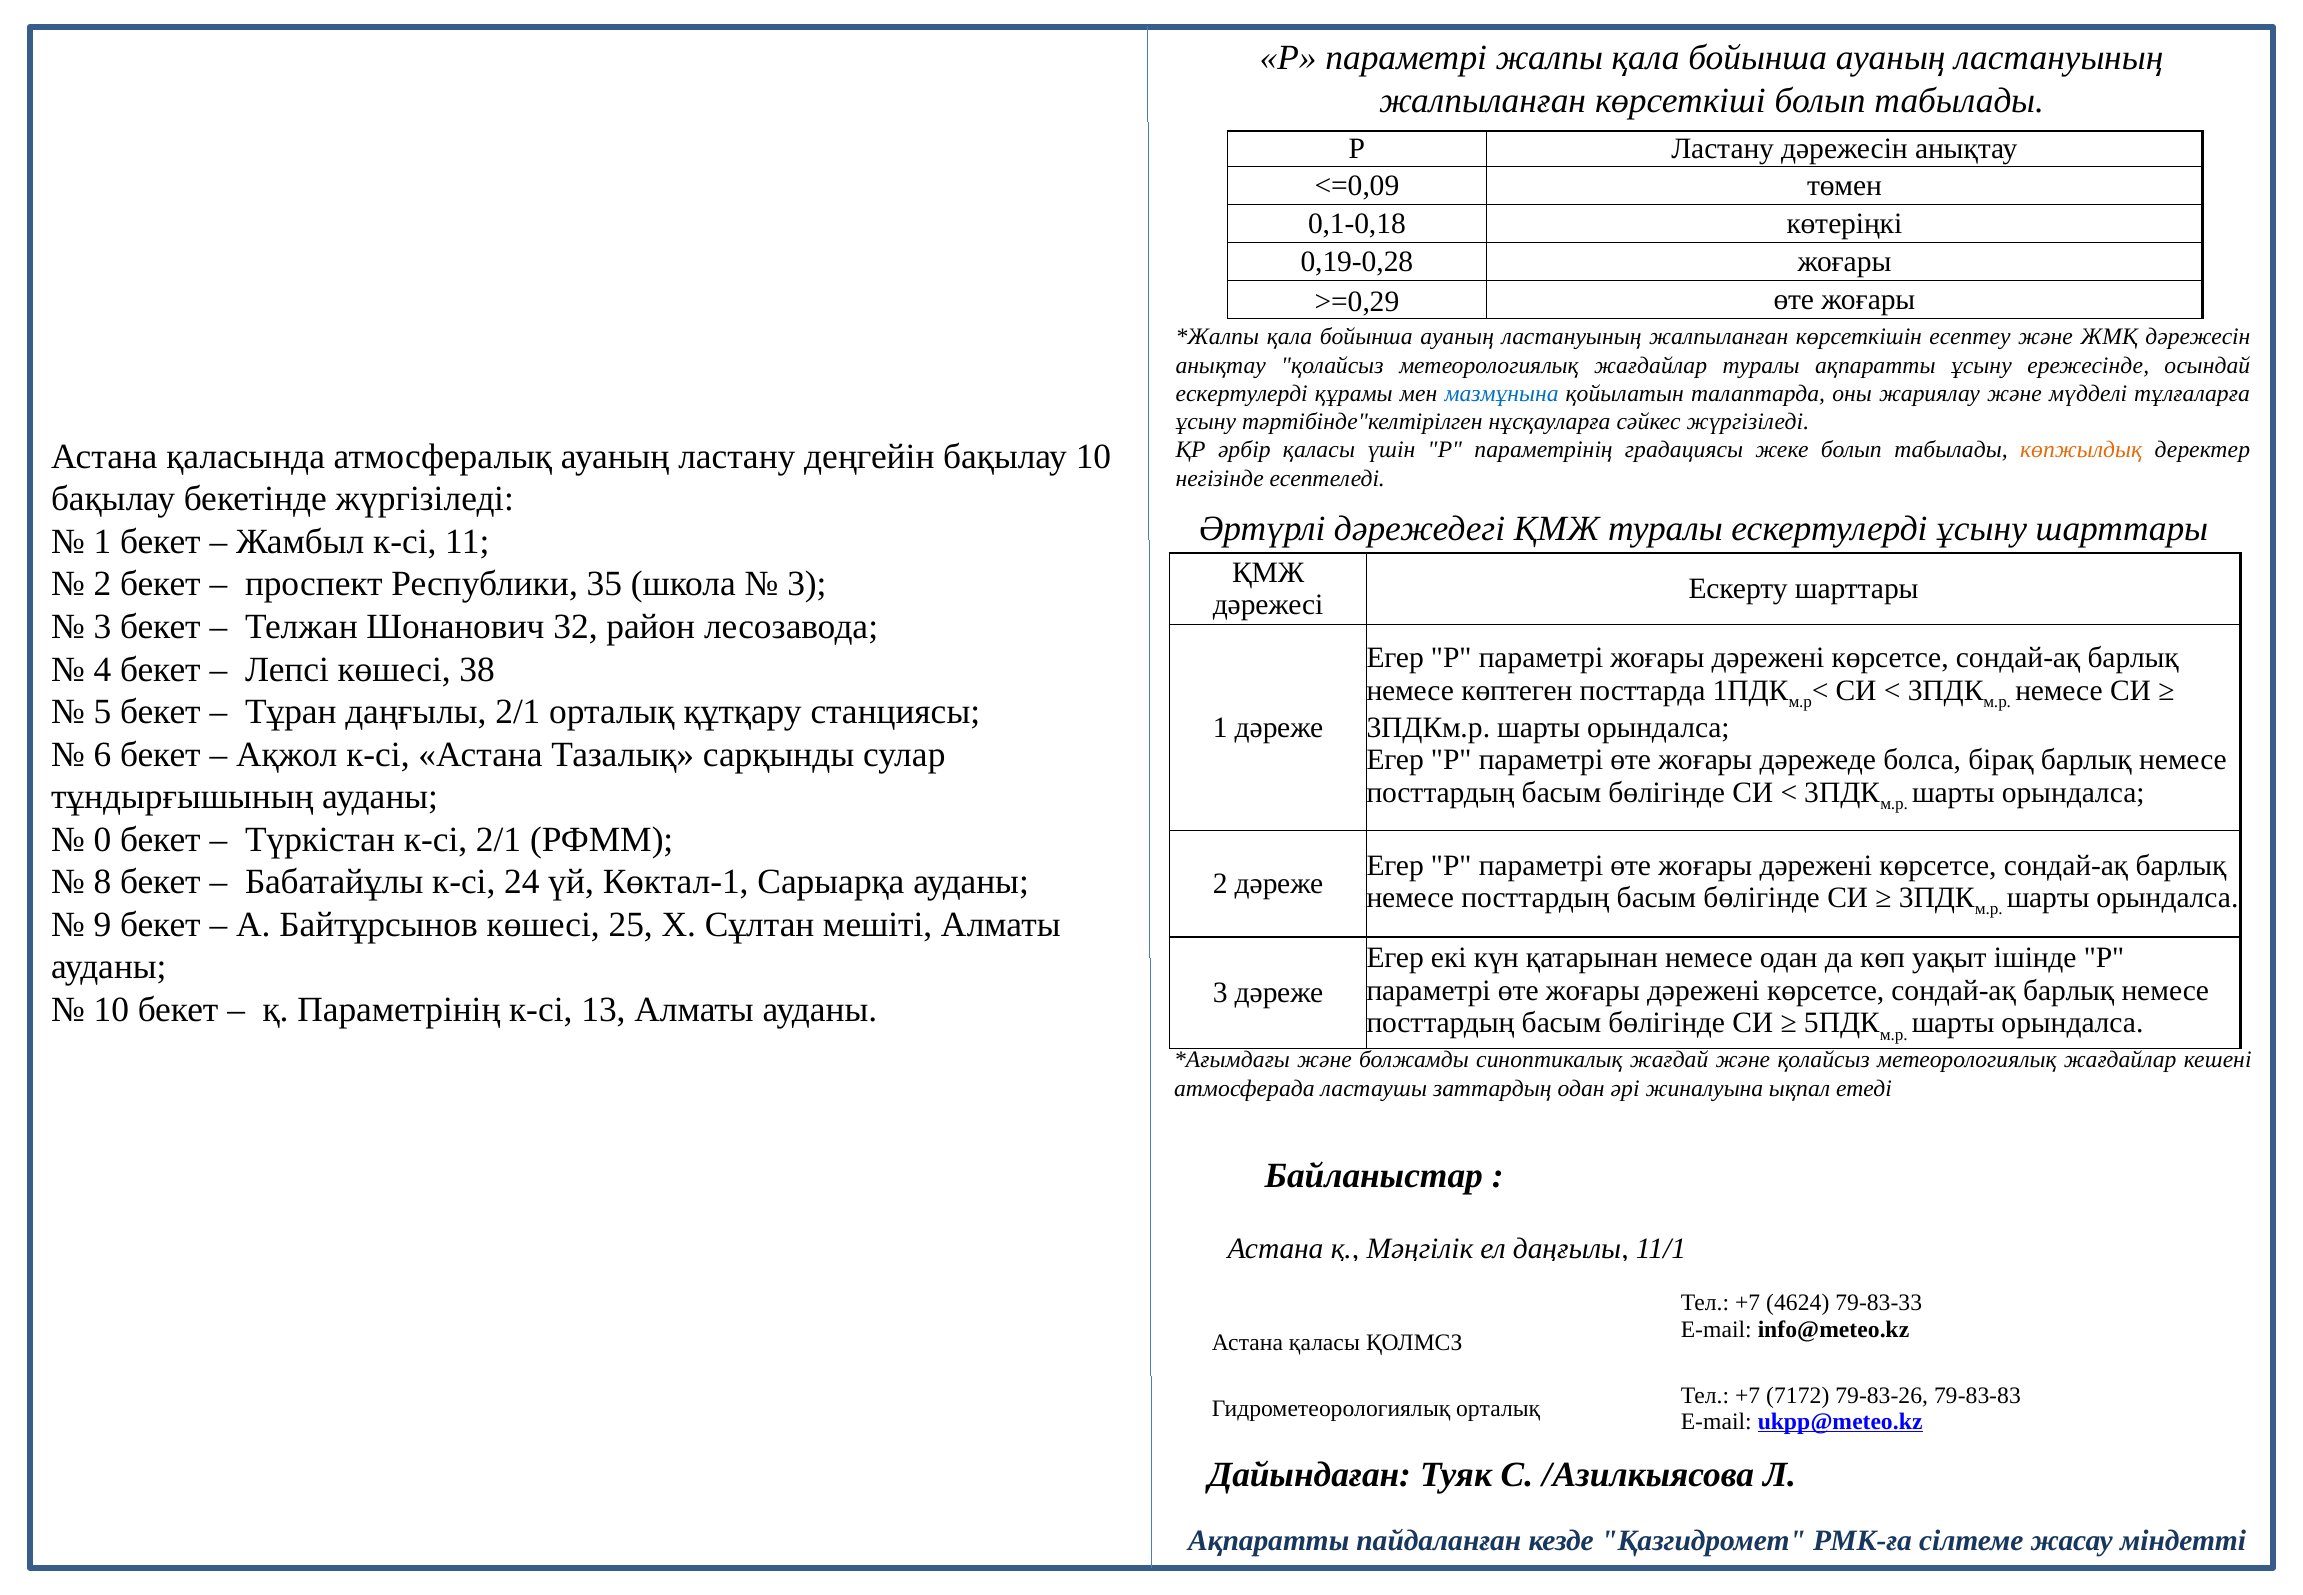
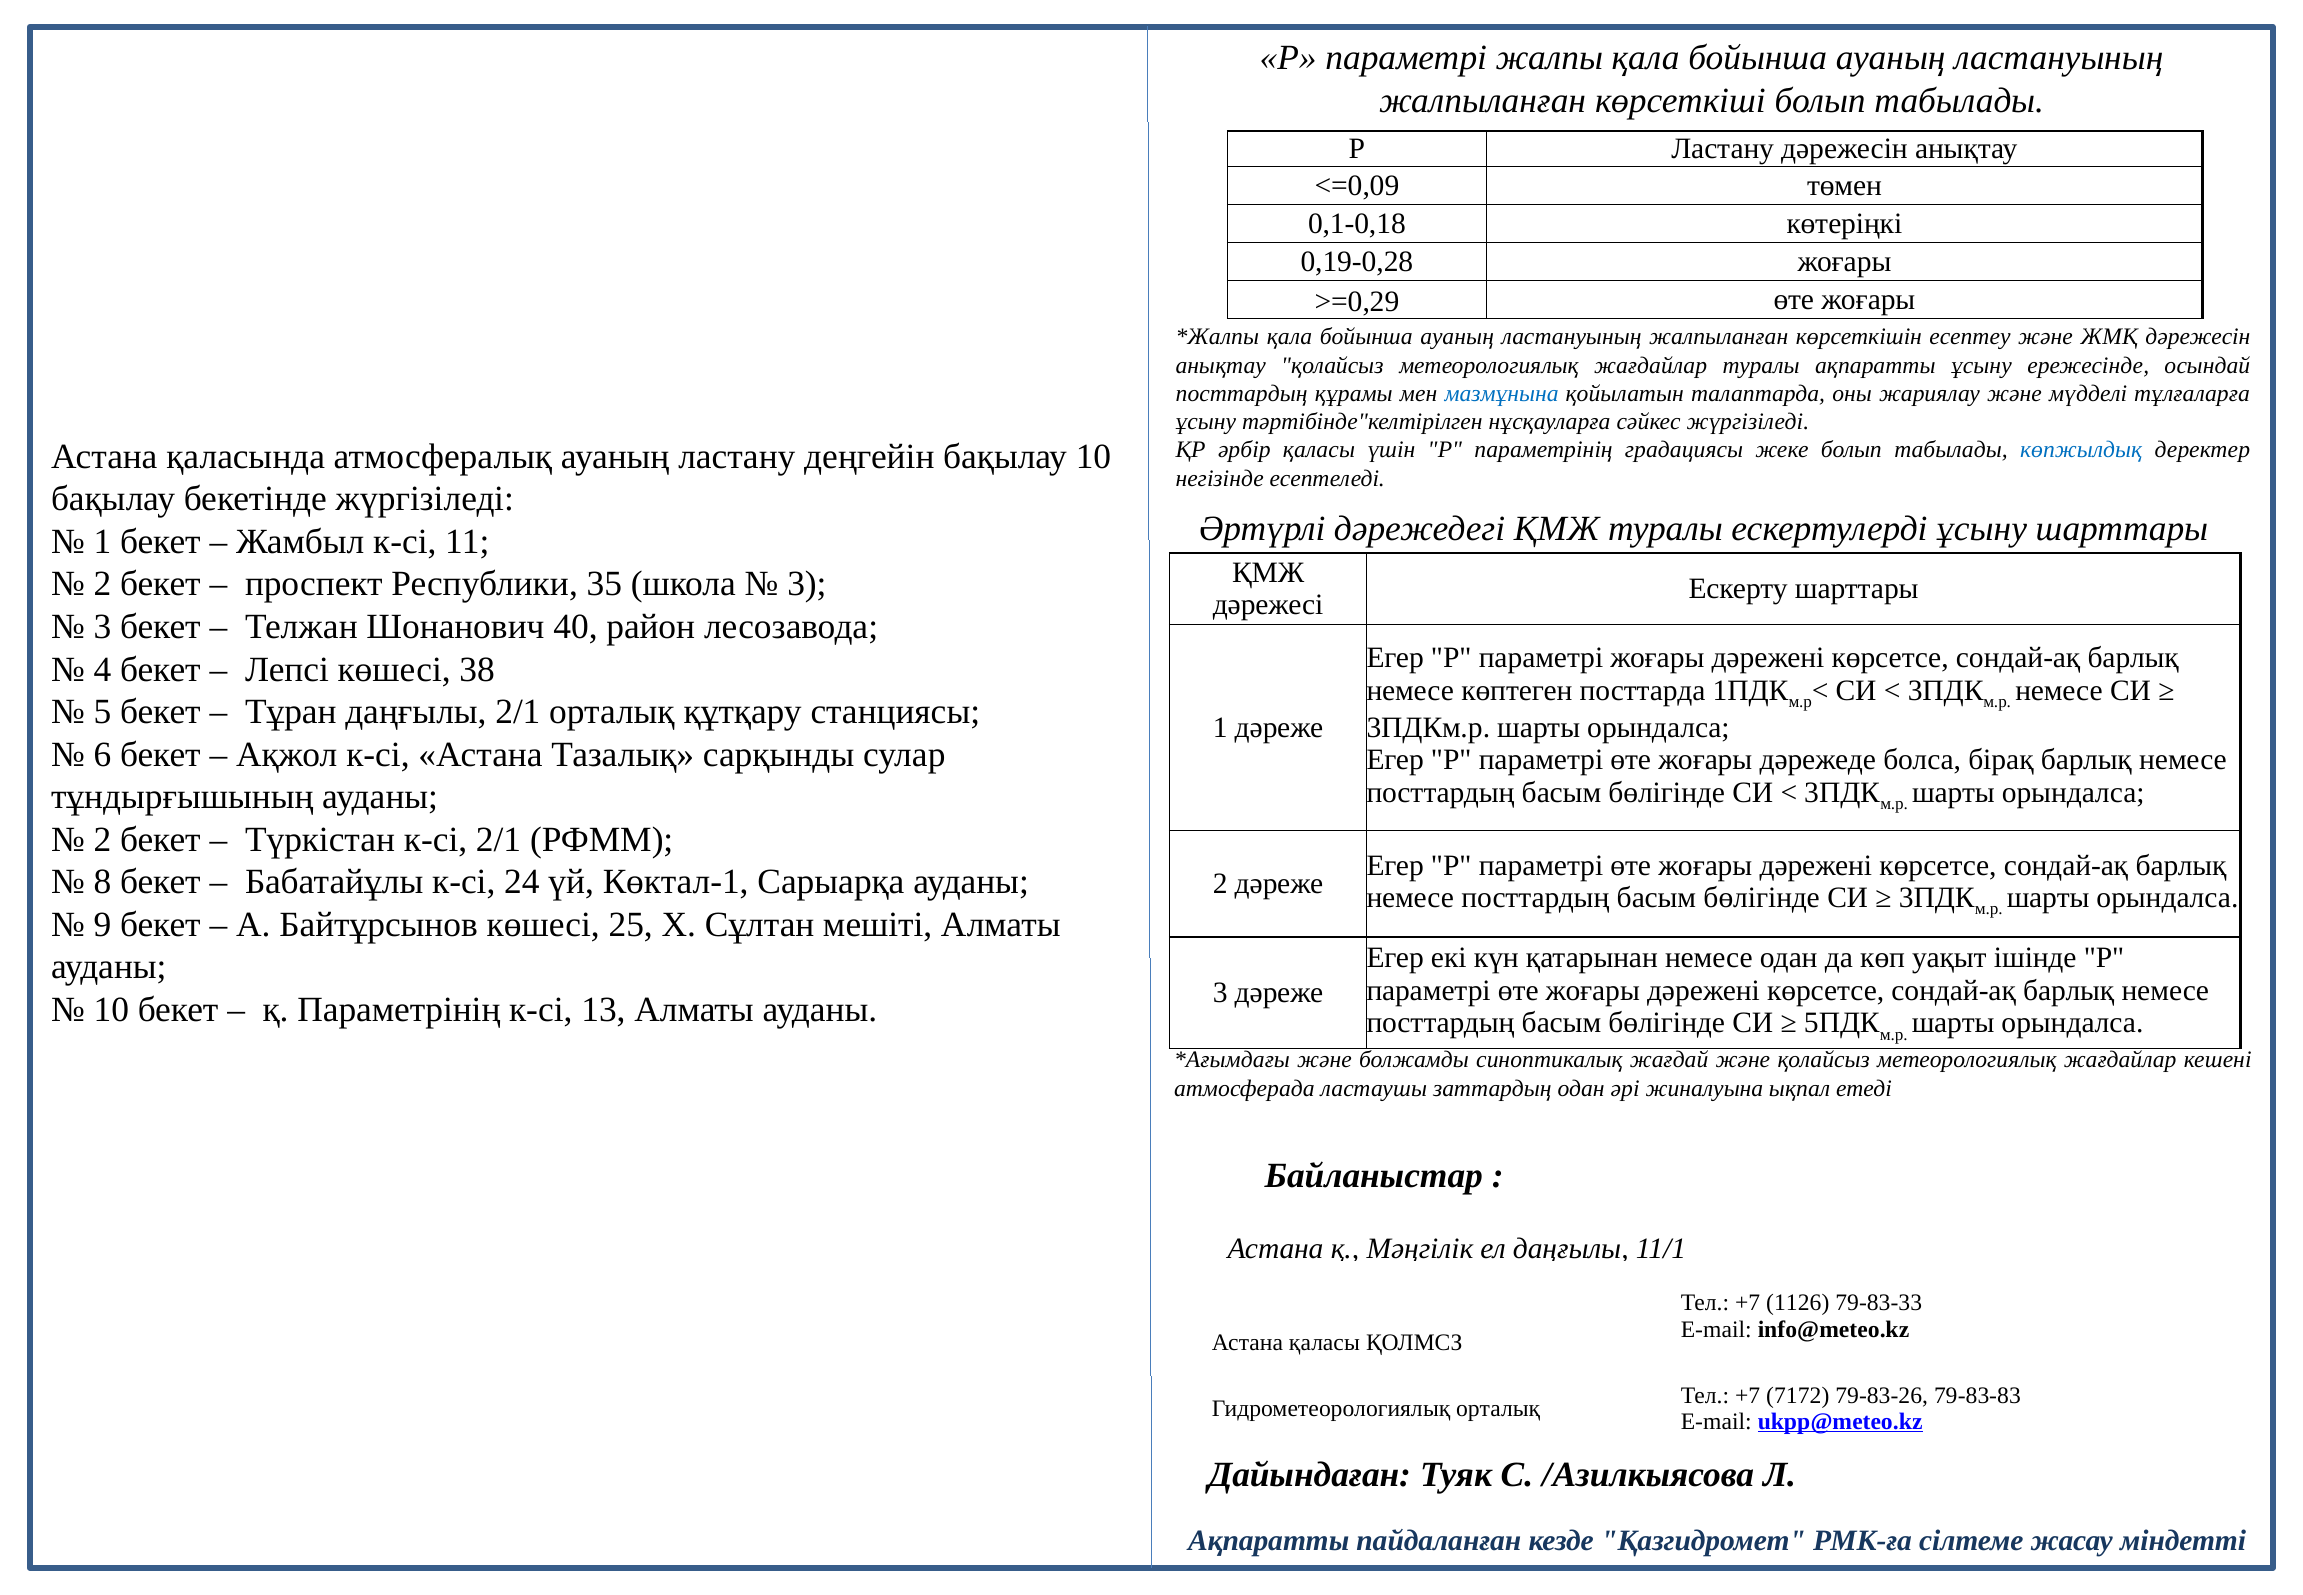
ескертулерді: ескертулерді -> посттардың (1242, 393)
көпжылдық colour: orange -> blue (2081, 450)
32: 32 -> 40 (576, 627)
0: 0 -> 2 (103, 839)
4624: 4624 -> 1126 (1798, 1303)
